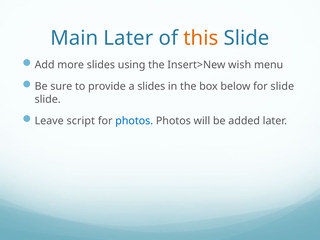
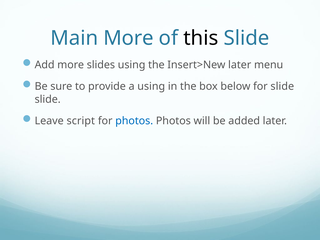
Main Later: Later -> More (129, 38)
this colour: orange -> black (201, 38)
Insert>New wish: wish -> later (240, 65)
a slides: slides -> using (151, 86)
